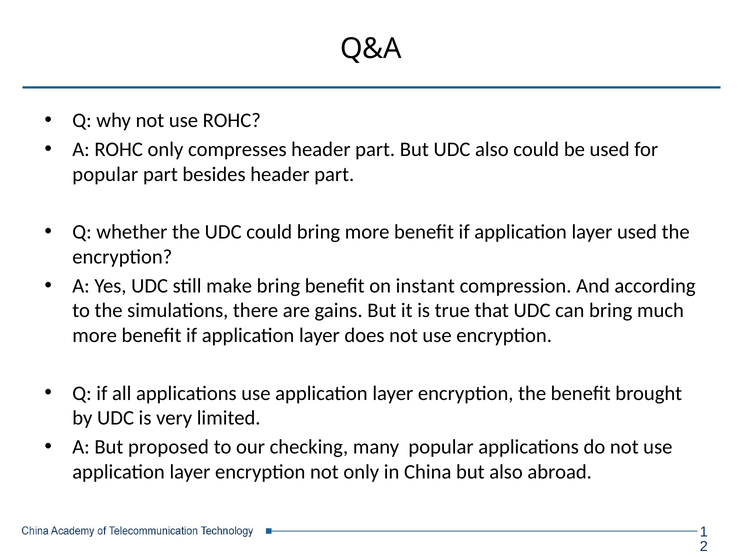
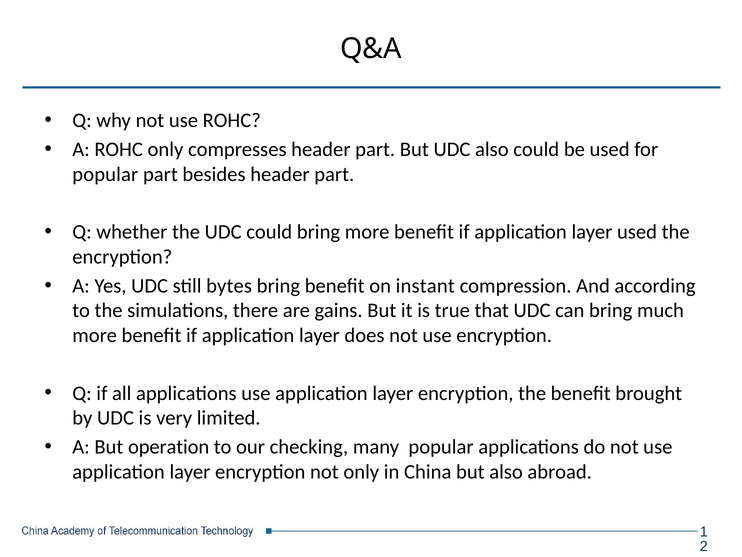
make: make -> bytes (229, 286)
proposed: proposed -> operation (169, 447)
